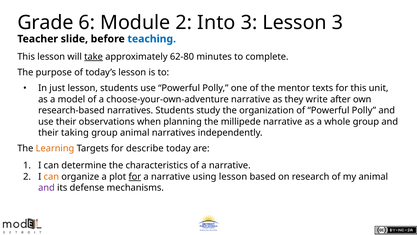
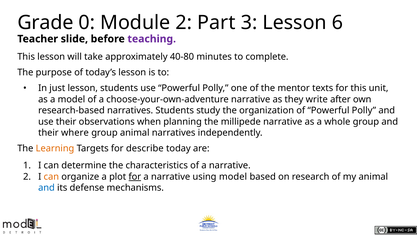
6: 6 -> 0 (87, 23)
Into: Into -> Part (216, 23)
Lesson 3: 3 -> 6 (338, 23)
teaching colour: blue -> purple (152, 39)
take underline: present -> none (94, 57)
62-80: 62-80 -> 40-80 (182, 57)
taking: taking -> where (75, 133)
using lesson: lesson -> model (233, 176)
and colour: purple -> blue (46, 187)
